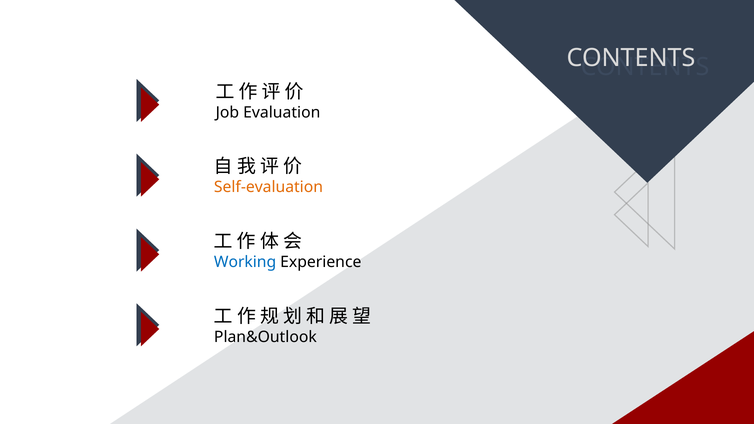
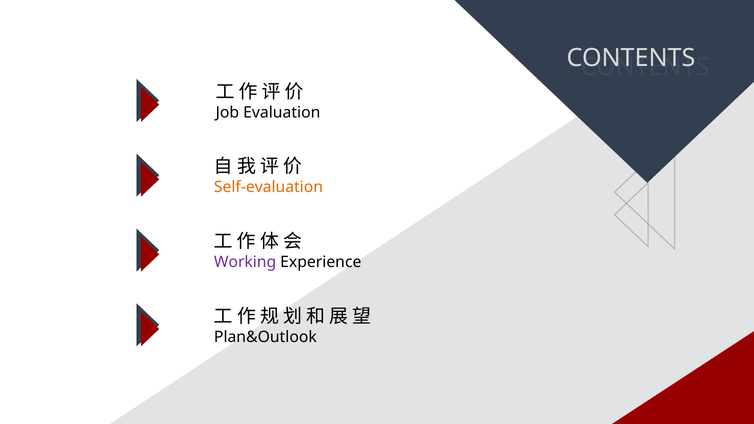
Working colour: blue -> purple (245, 262)
